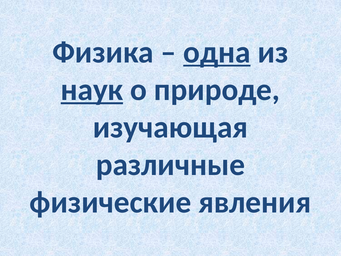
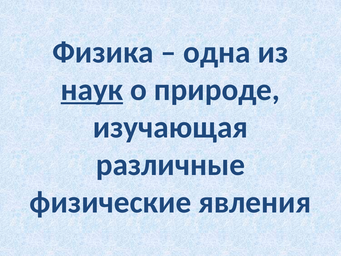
одна underline: present -> none (217, 52)
